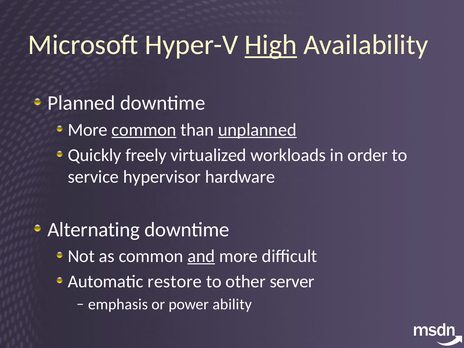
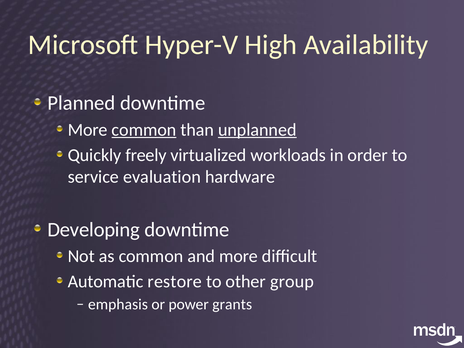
High underline: present -> none (271, 45)
hypervisor: hypervisor -> evaluation (162, 177)
Alternating: Alternating -> Developing (94, 230)
and underline: present -> none (201, 256)
server: server -> group (292, 281)
ability: ability -> grants (232, 304)
